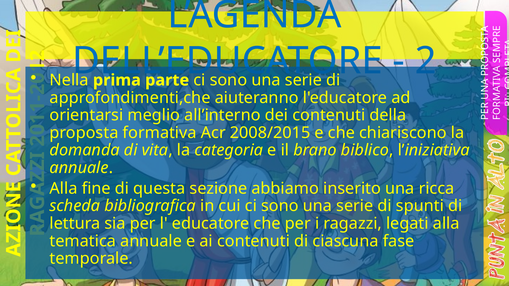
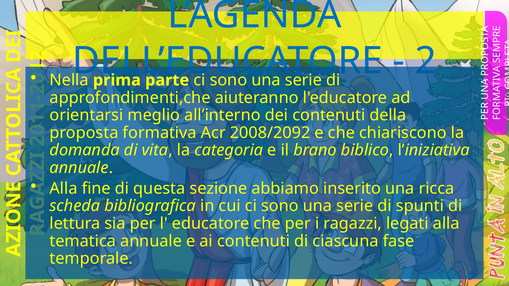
2008/2015: 2008/2015 -> 2008/2092 (270, 133)
